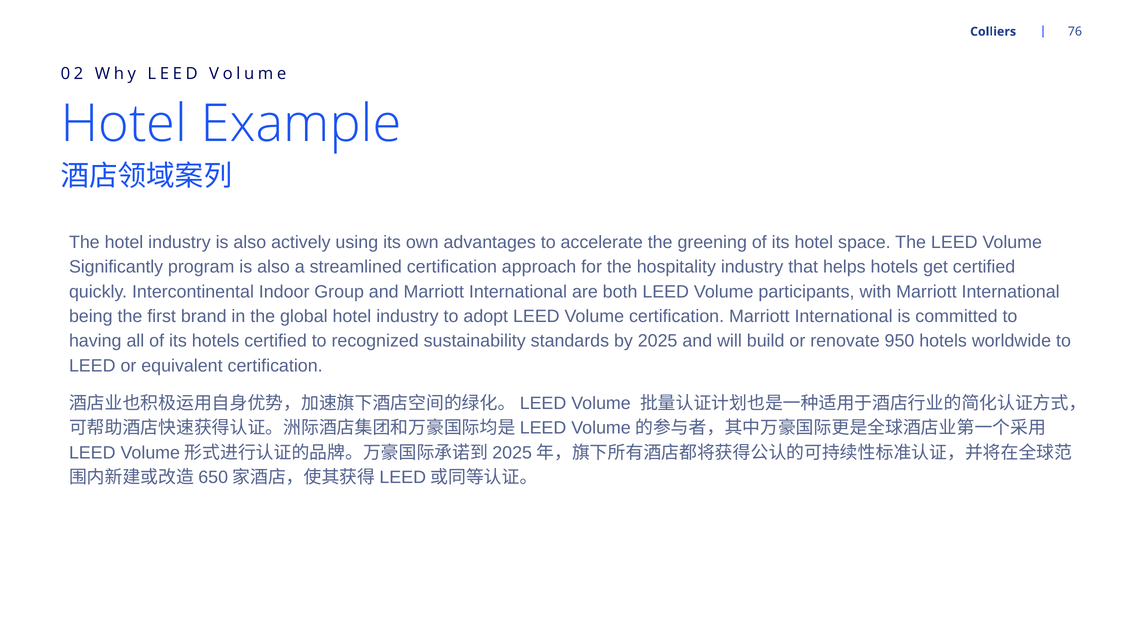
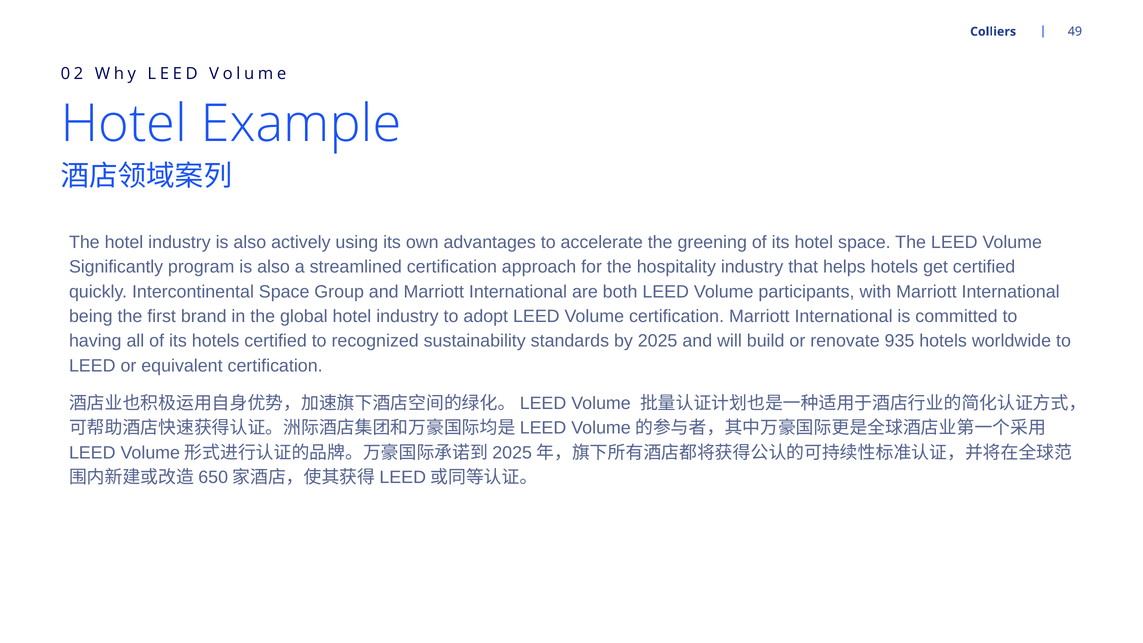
76: 76 -> 49 (1075, 32)
Intercontinental Indoor: Indoor -> Space (284, 292)
950: 950 -> 935 (899, 341)
